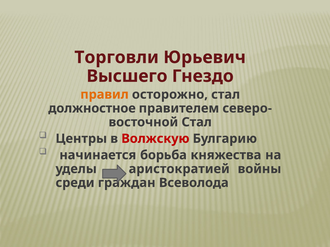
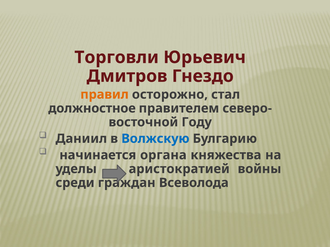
Высшего: Высшего -> Дмитров (127, 76)
Стал: Стал -> Году (197, 122)
Центры: Центры -> Даниил (81, 139)
Волжскую colour: red -> blue (155, 139)
борьба: борьба -> органа (163, 155)
